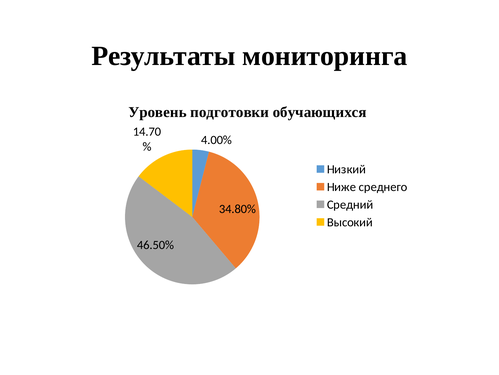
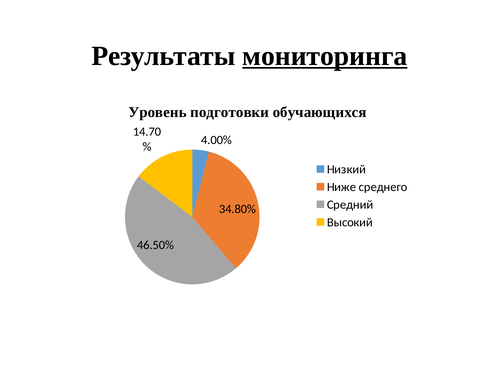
мониторинга underline: none -> present (325, 56)
